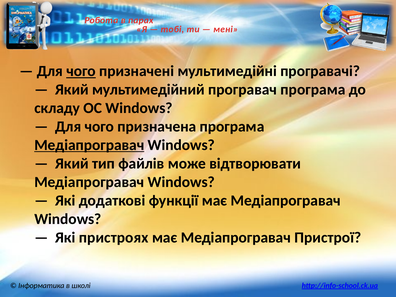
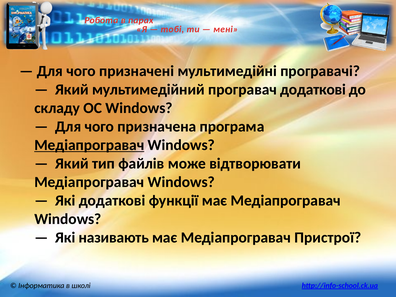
чого underline: present -> none (81, 71)
програвач програма: програма -> додаткові (313, 90)
пристроях: пристроях -> називають (114, 237)
